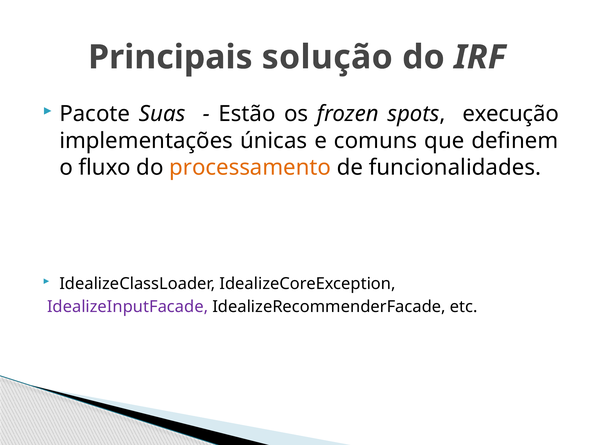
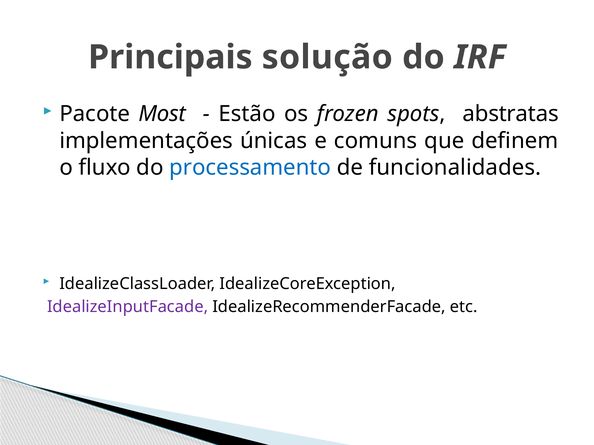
Suas: Suas -> Most (162, 114)
execução: execução -> abstratas (511, 114)
processamento colour: orange -> blue (250, 168)
